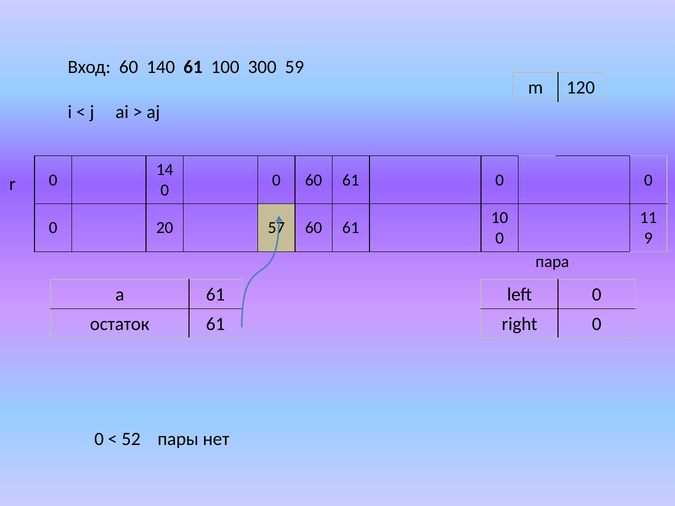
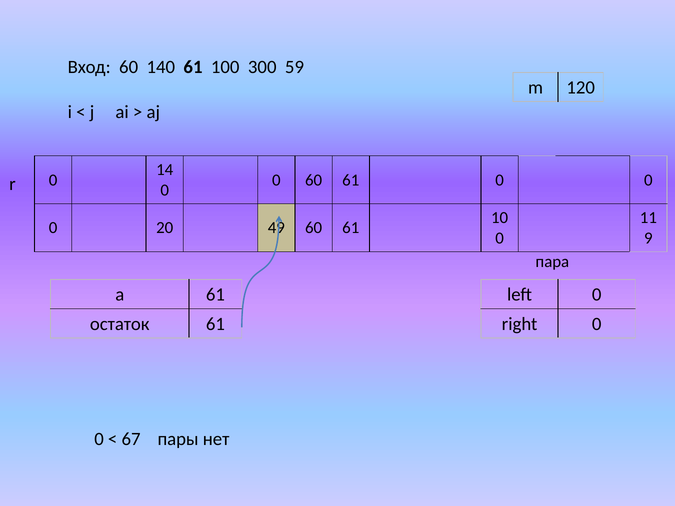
57: 57 -> 49 (276, 228)
52: 52 -> 67 (131, 439)
